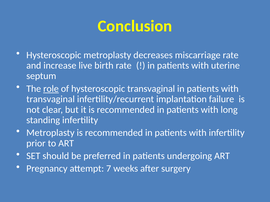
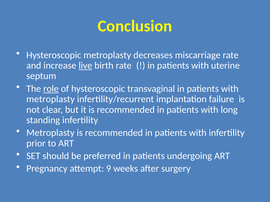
live underline: none -> present (85, 66)
transvaginal: transvaginal -> metroplasty (51, 99)
7: 7 -> 9 (109, 169)
